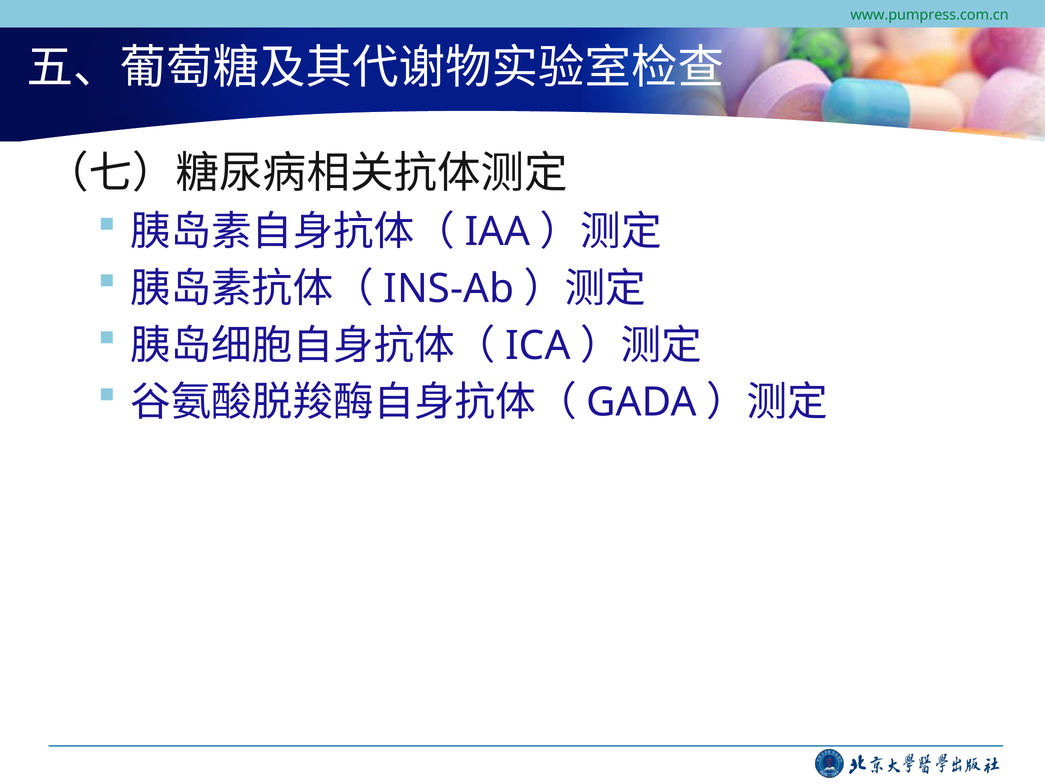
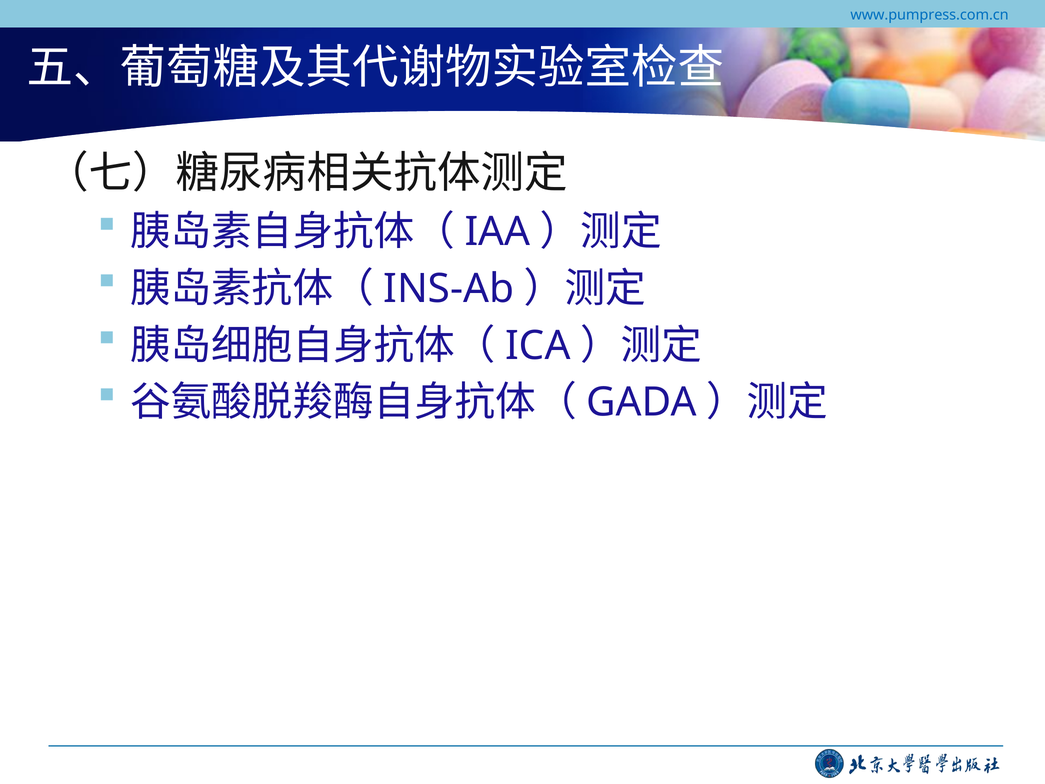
www.pumpress.com.cn colour: green -> blue (930, 15)
